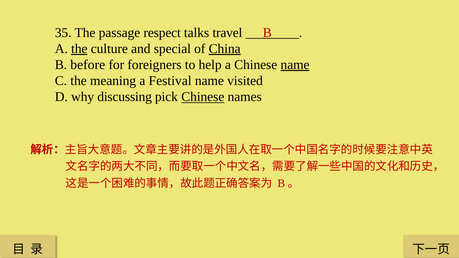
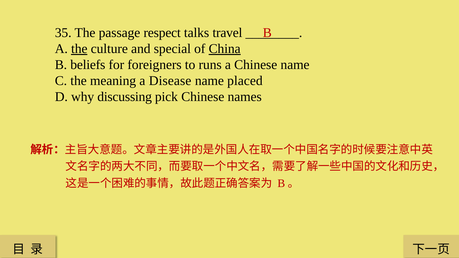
before: before -> beliefs (88, 65)
help: help -> runs (210, 65)
name underline: present -> none (295, 65)
Festival: Festival -> Disease (170, 81)
visited: visited -> placed (245, 81)
Chinese underline: present -> none (203, 97)
